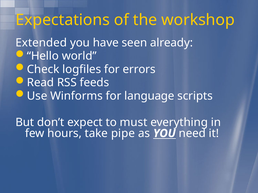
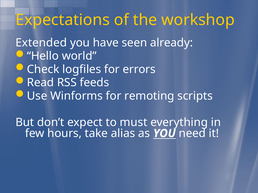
language: language -> remoting (149, 96)
pipe: pipe -> alias (123, 134)
